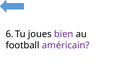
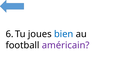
bien colour: purple -> blue (64, 34)
